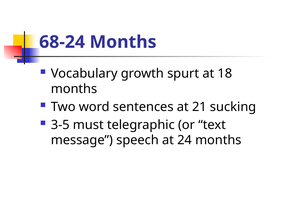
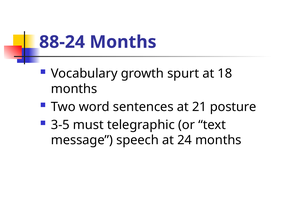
68-24: 68-24 -> 88-24 (62, 42)
sucking: sucking -> posture (233, 107)
